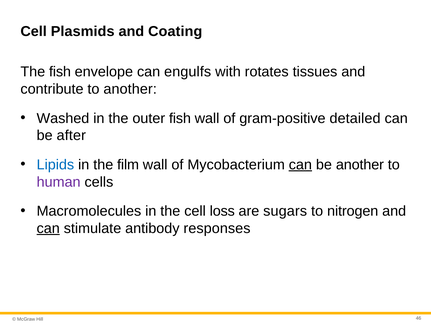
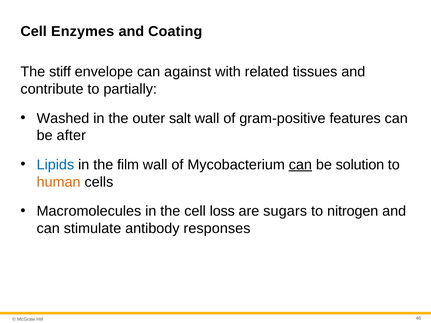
Plasmids: Plasmids -> Enzymes (83, 31)
The fish: fish -> stiff (60, 72)
engulfs: engulfs -> against (188, 72)
rotates: rotates -> related (267, 72)
to another: another -> partially (130, 89)
outer fish: fish -> salt (180, 118)
detailed: detailed -> features (355, 118)
be another: another -> solution (360, 165)
human colour: purple -> orange (59, 182)
can underline: present -> none (48, 229)
